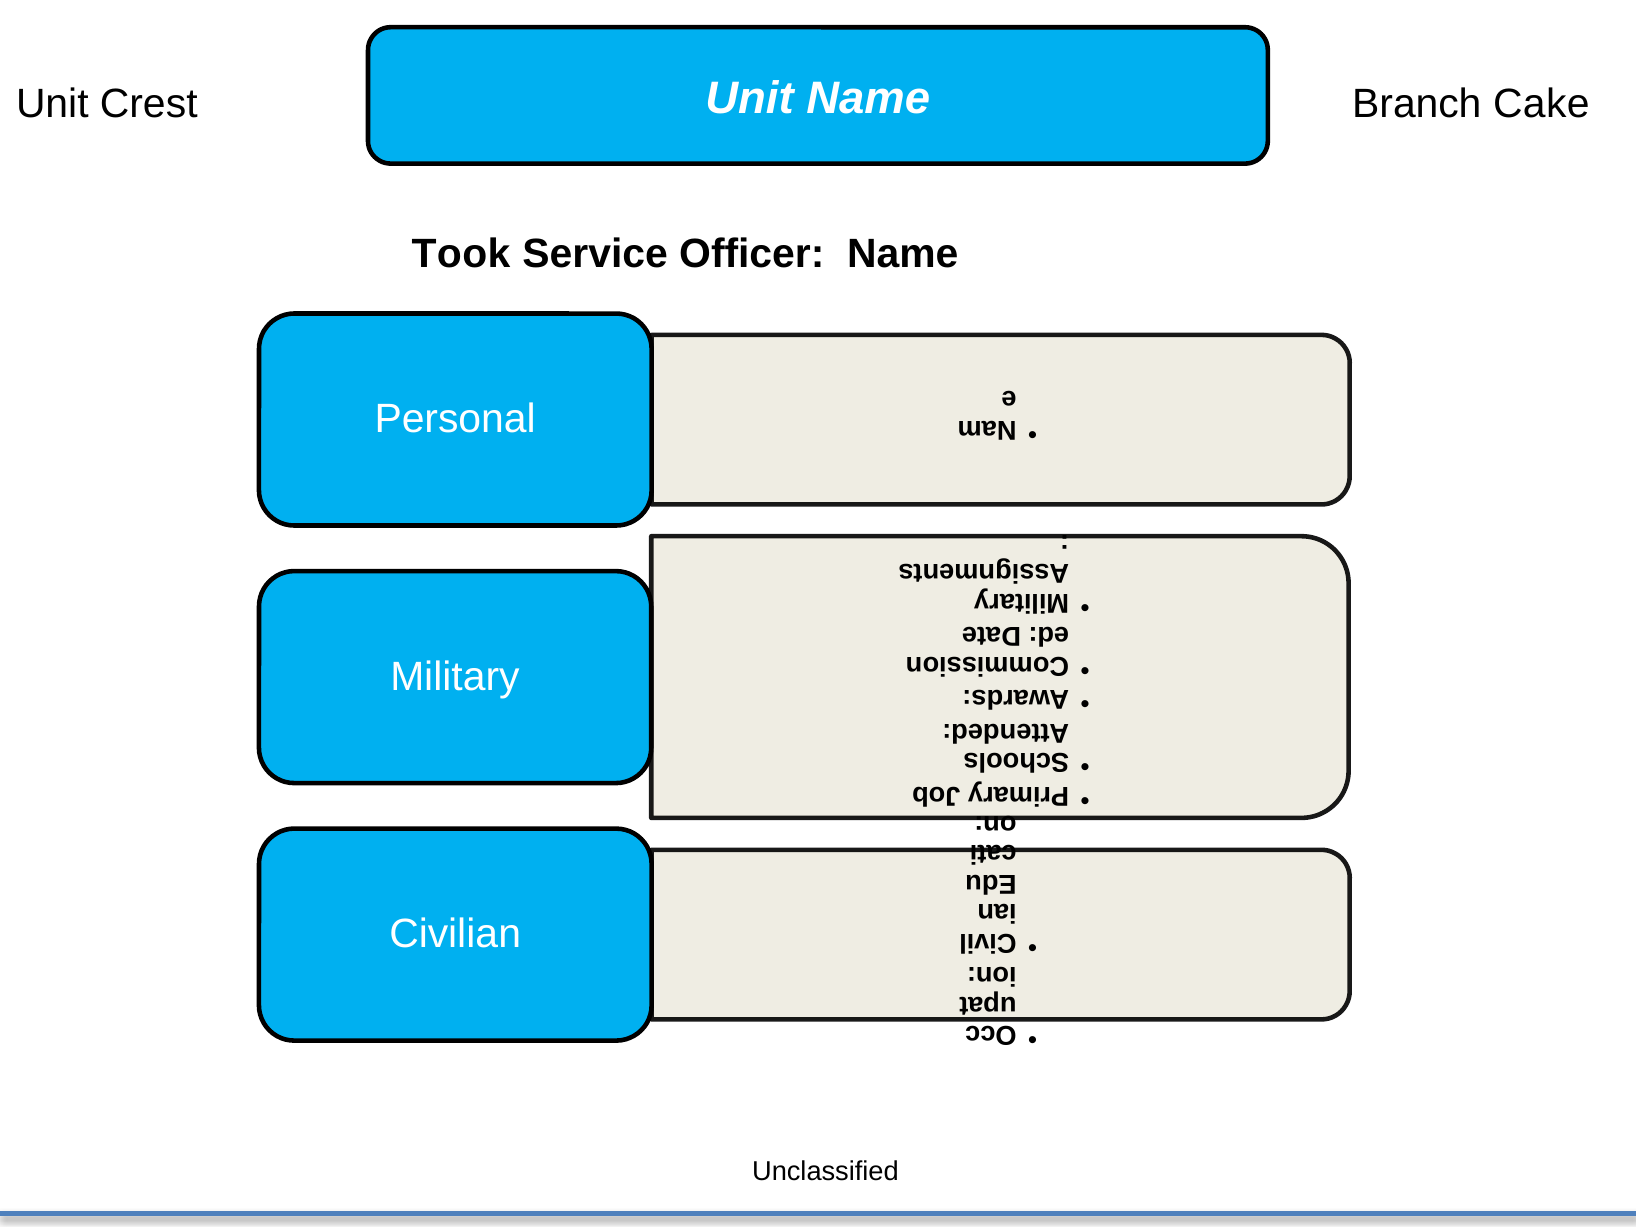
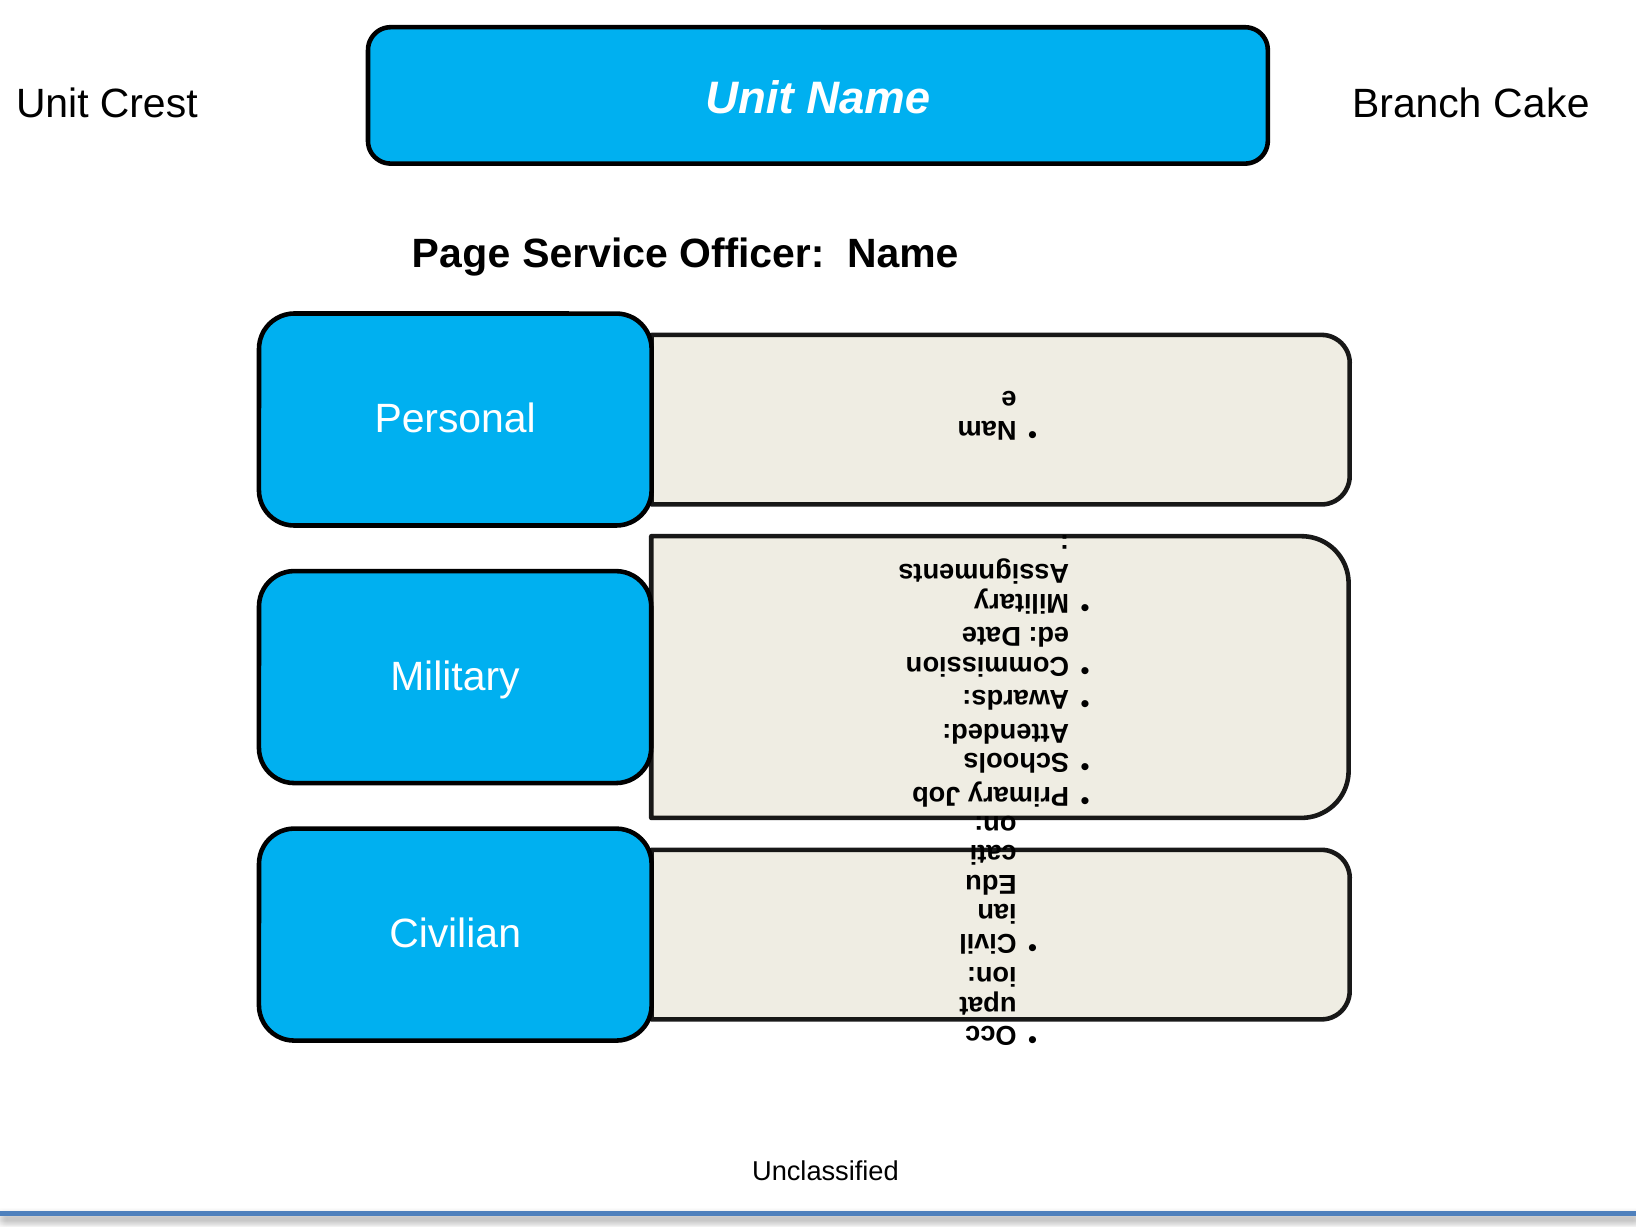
Took: Took -> Page (461, 254)
